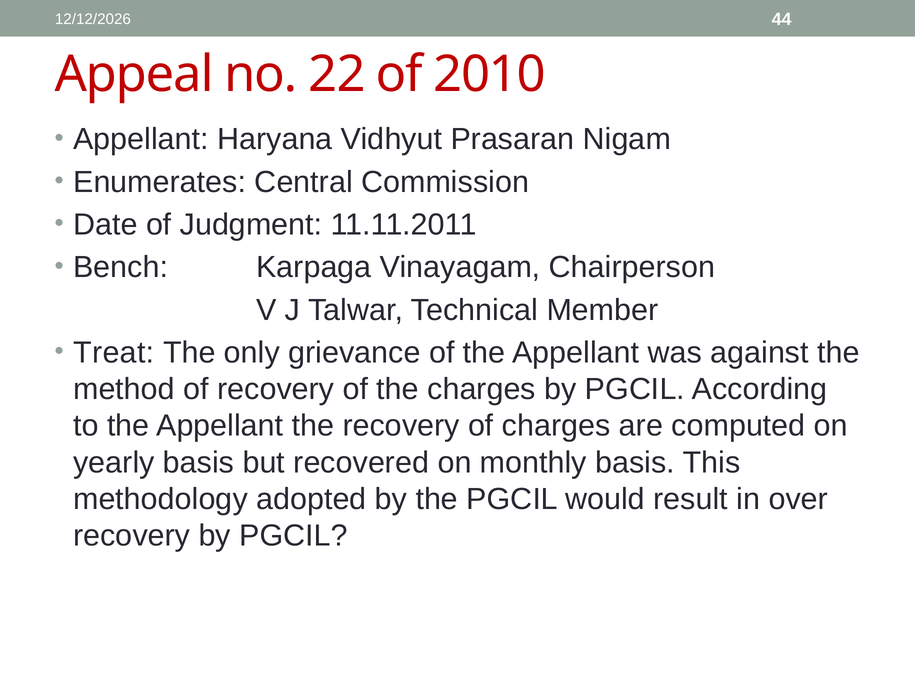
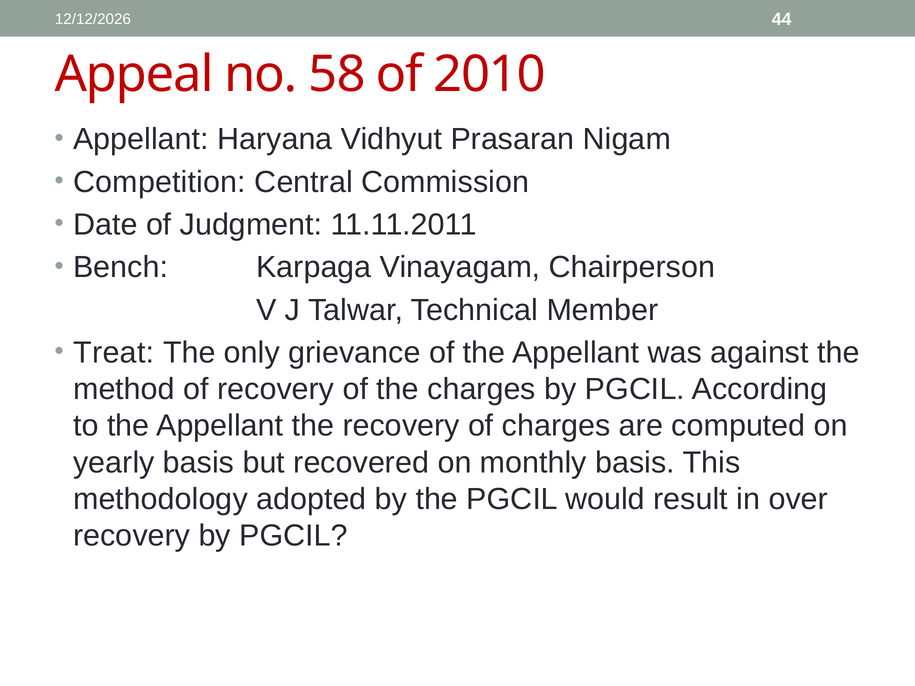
22: 22 -> 58 (337, 74)
Enumerates: Enumerates -> Competition (160, 182)
